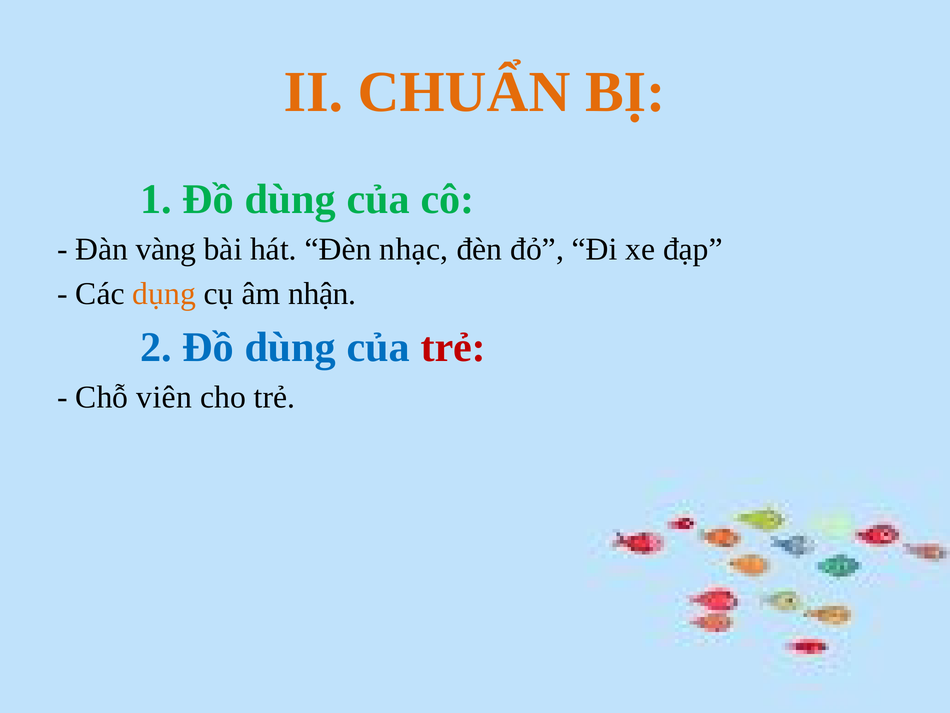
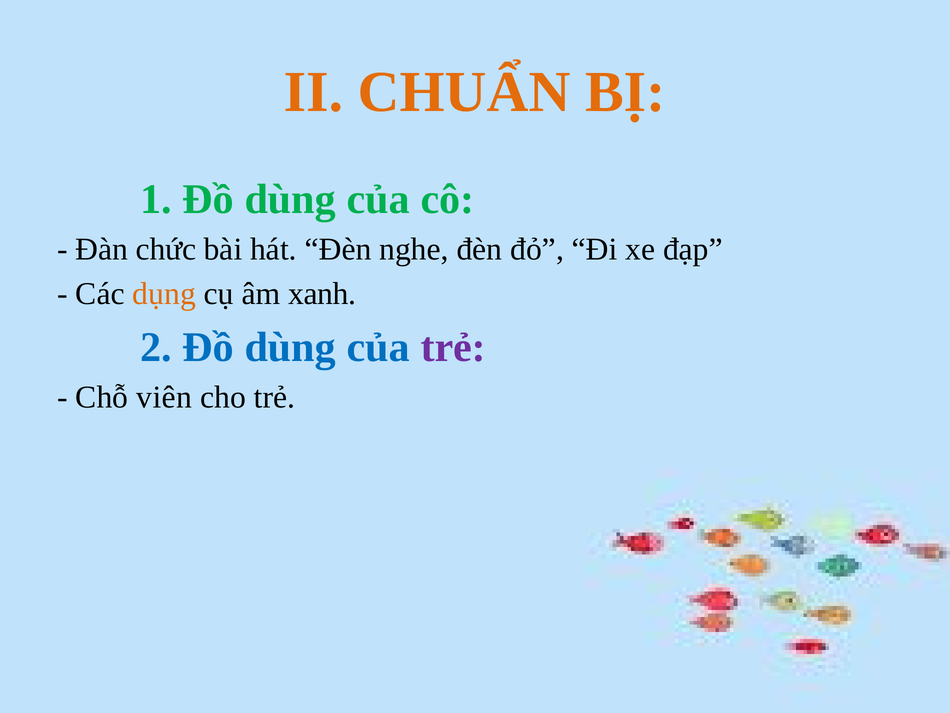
vàng: vàng -> chức (166, 249)
nhạc: nhạc -> nghe (414, 249)
nhận: nhận -> xanh (322, 294)
trẻ colour: red -> purple (453, 347)
